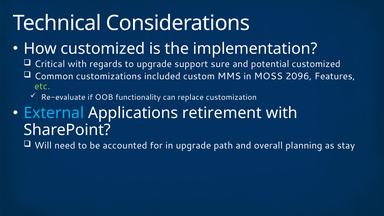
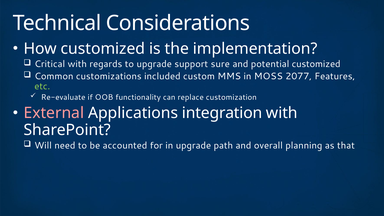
2096: 2096 -> 2077 (299, 76)
External colour: light blue -> pink (54, 113)
retirement: retirement -> integration (222, 113)
stay: stay -> that (346, 145)
